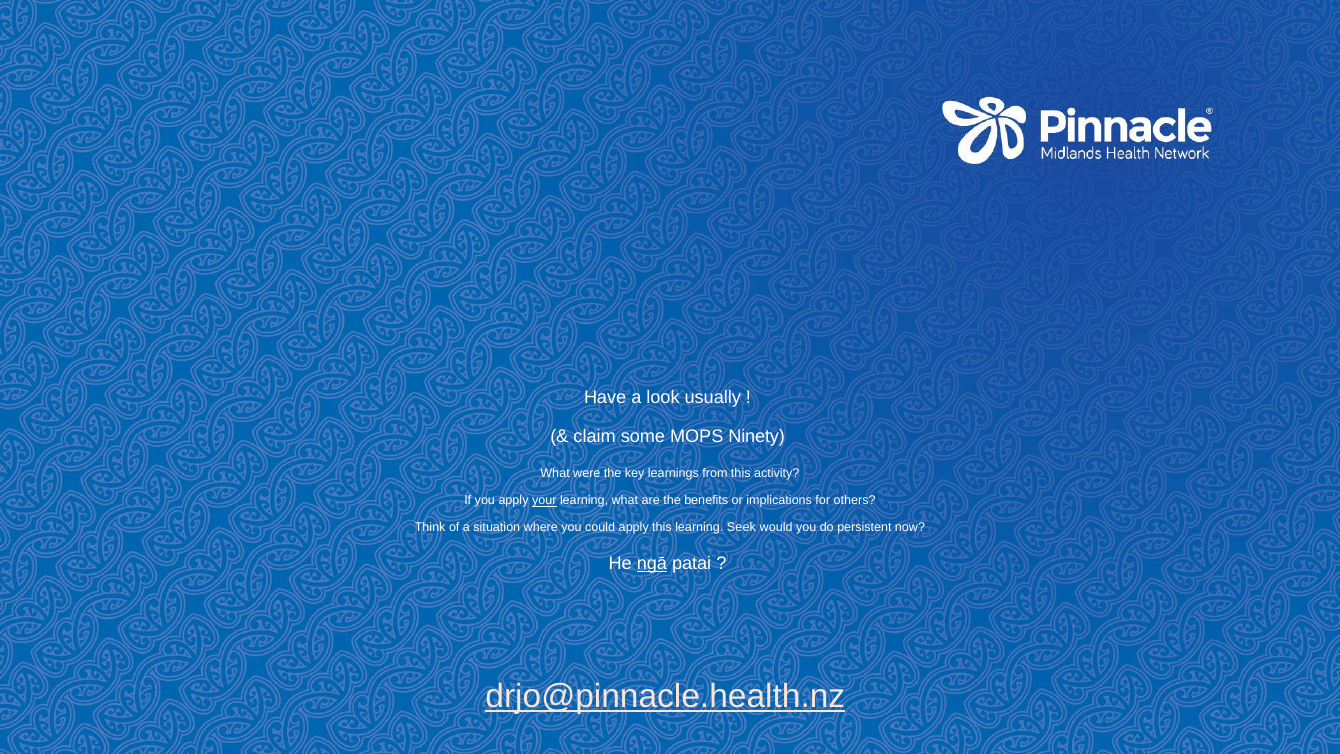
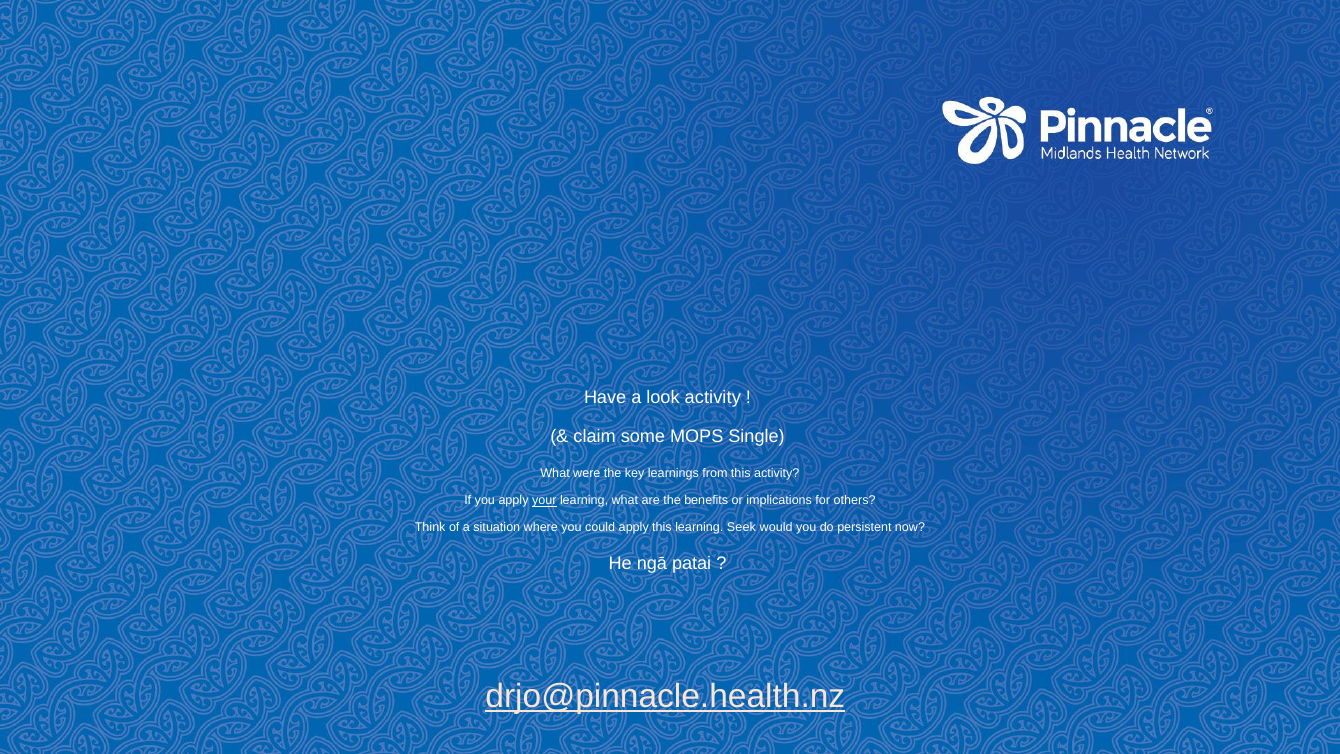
look usually: usually -> activity (713, 398)
Ninety: Ninety -> Single (757, 437)
ngā underline: present -> none (652, 564)
